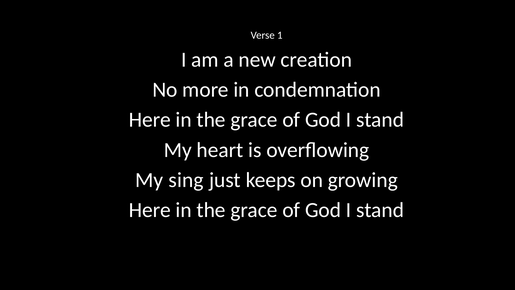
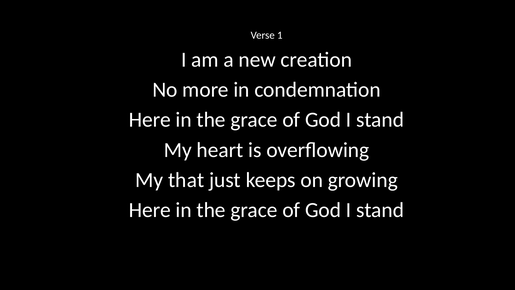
sing: sing -> that (186, 180)
